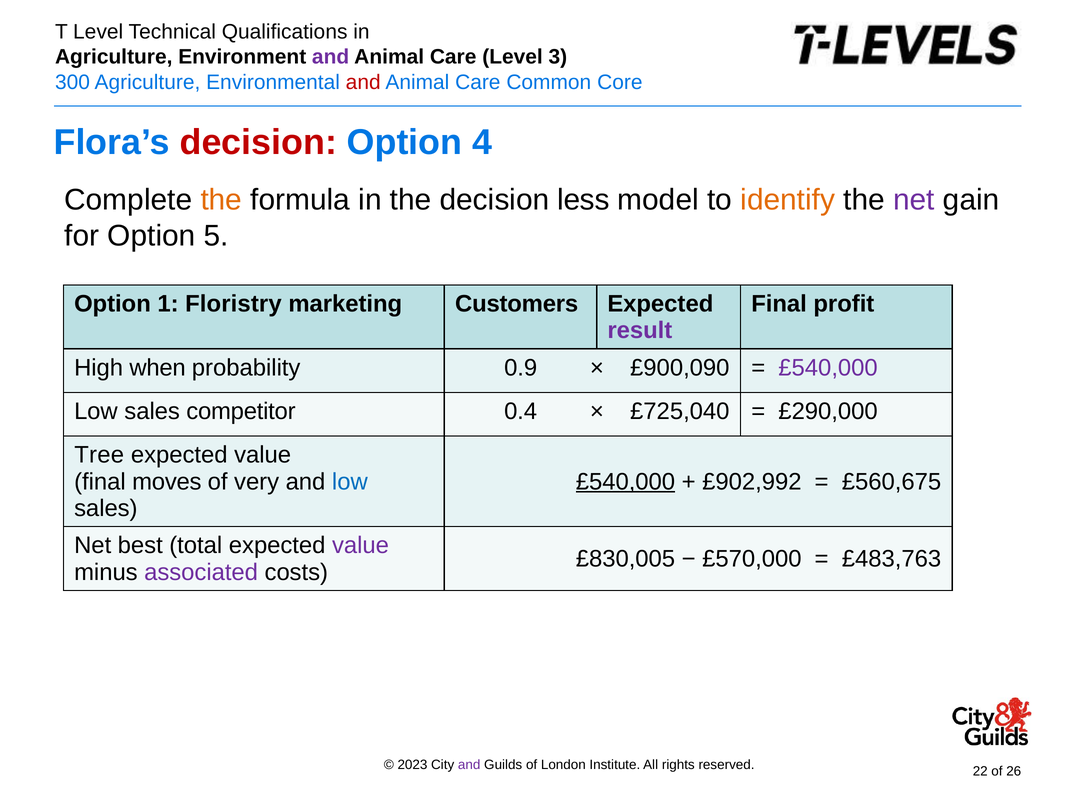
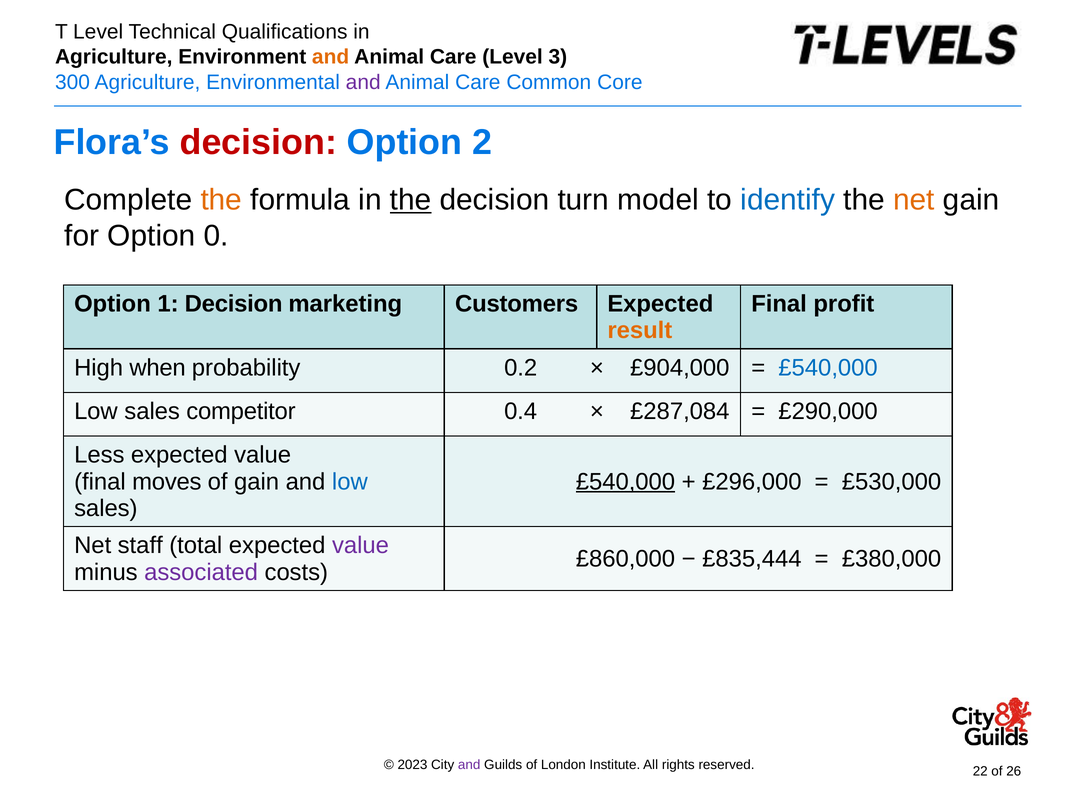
and colour: purple -> orange (331, 57)
and colour: red -> purple (363, 82)
4: 4 -> 2 (482, 143)
the underline: none -> present (411, 200)
less: less -> turn (583, 200)
identify colour: orange -> blue (788, 200)
net colour: purple -> orange (914, 200)
5: 5 -> 0 (216, 236)
1 Floristry: Floristry -> Decision (234, 304)
result colour: purple -> orange (640, 330)
0.9: 0.9 -> 0.2 (521, 367)
£900,090: £900,090 -> £904,000 (680, 367)
£540,000 colour: purple -> blue (828, 367)
£725,040: £725,040 -> £287,084 (680, 411)
Tree: Tree -> Less (99, 455)
of very: very -> gain (257, 481)
£902,992: £902,992 -> £296,000 (752, 481)
£560,675: £560,675 -> £530,000 (891, 481)
best: best -> staff (140, 545)
£830,005: £830,005 -> £860,000 (625, 558)
£570,000: £570,000 -> £835,444 (752, 558)
£483,763: £483,763 -> £380,000 (891, 558)
